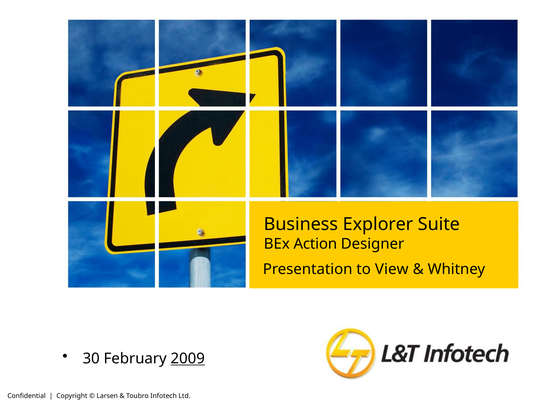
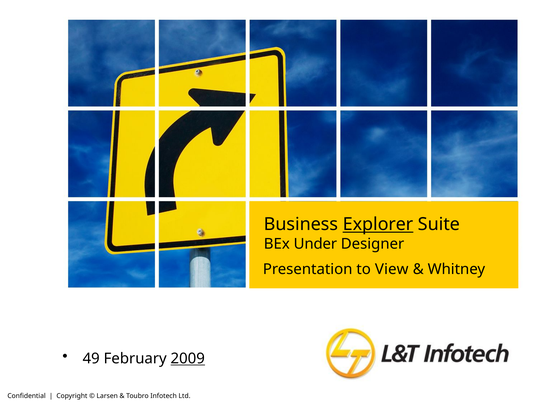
Explorer underline: none -> present (378, 225)
Action: Action -> Under (315, 244)
30: 30 -> 49 (91, 359)
